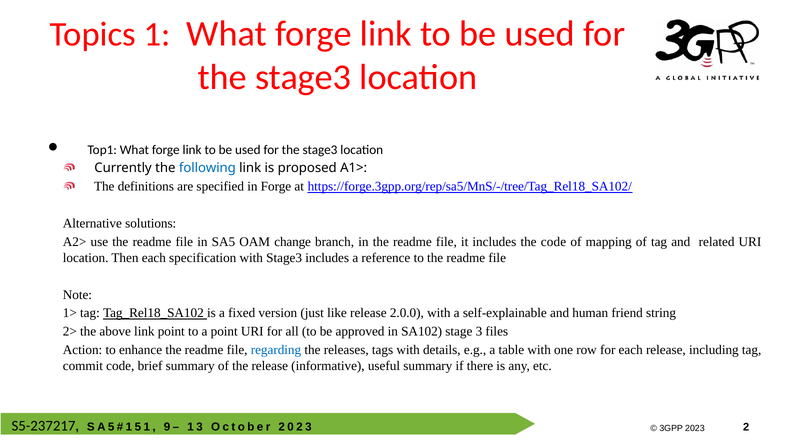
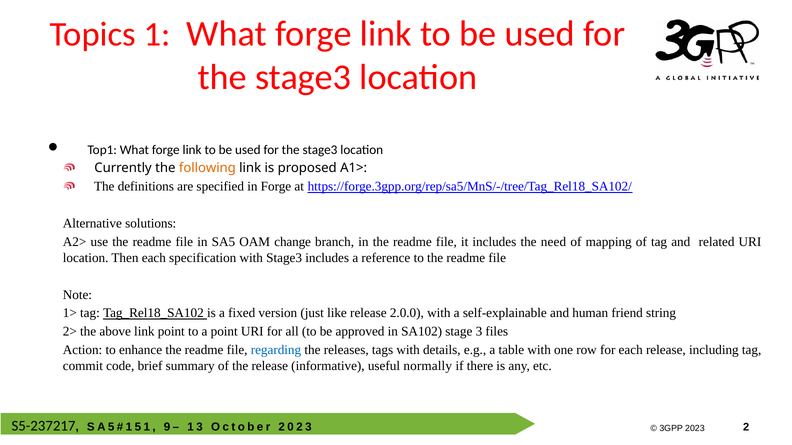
following colour: blue -> orange (207, 168)
the code: code -> need (553, 242)
useful summary: summary -> normally (428, 366)
